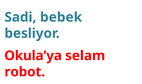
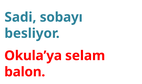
bebek: bebek -> sobayı (61, 17)
robot: robot -> balon (25, 72)
